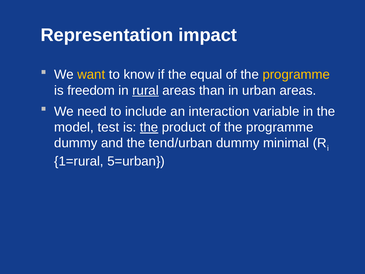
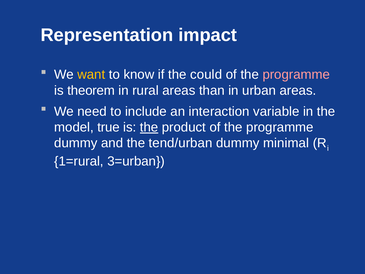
equal: equal -> could (206, 75)
programme colour: yellow -> pink (296, 75)
freedom: freedom -> theorem (91, 90)
rural underline: present -> none (146, 90)
test: test -> true (108, 127)
5=urban: 5=urban -> 3=urban (136, 161)
